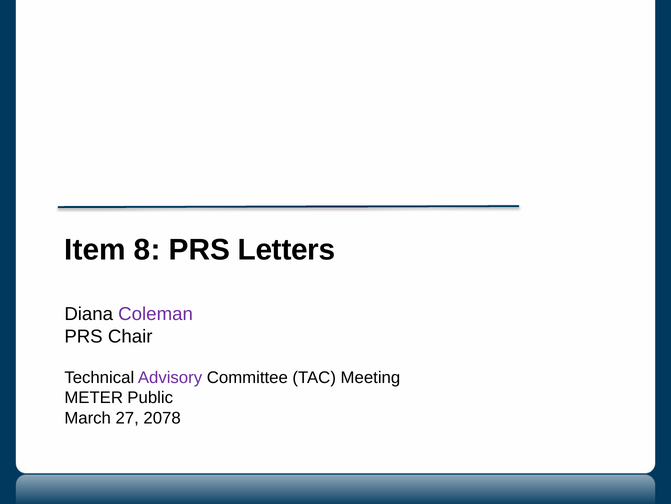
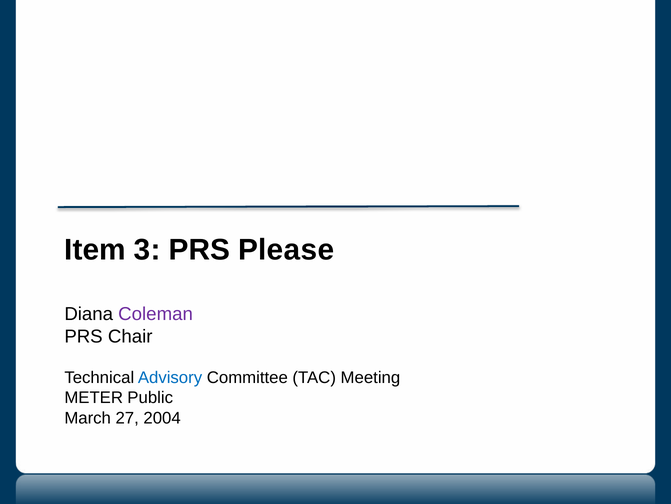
8: 8 -> 3 (147, 249)
Letters: Letters -> Please (286, 249)
Advisory colour: purple -> blue (170, 377)
2078: 2078 -> 2004 (162, 417)
